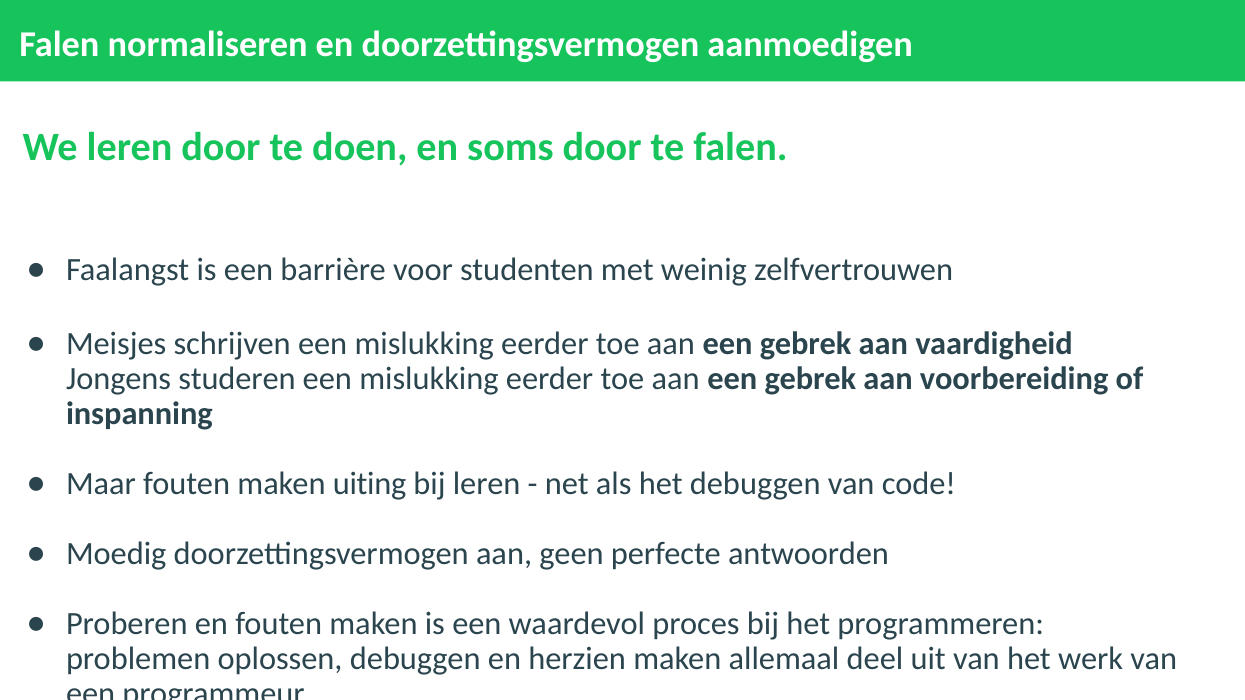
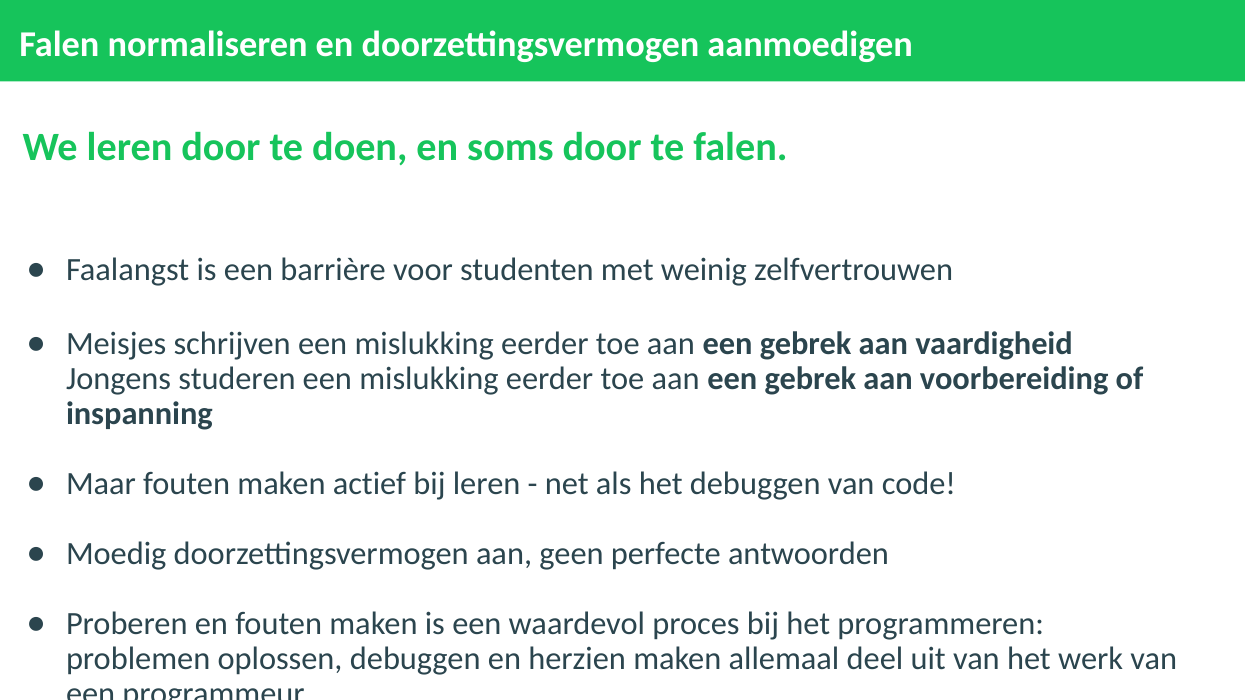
uiting: uiting -> actief (369, 484)
